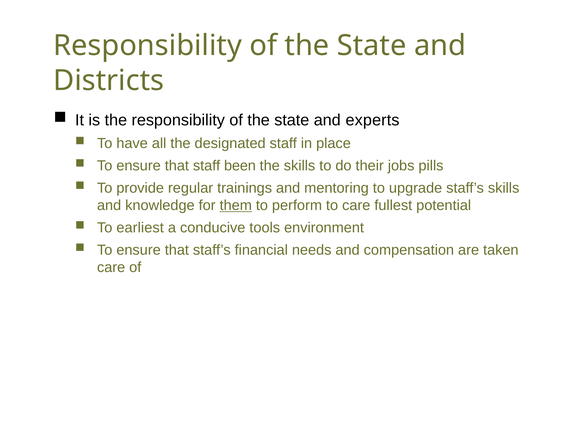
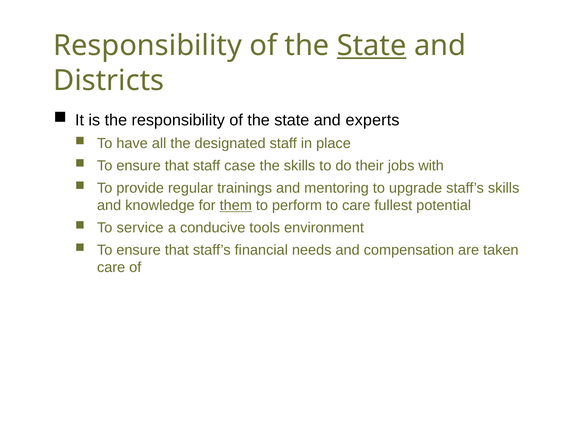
State underline: none -> present (372, 46)
been: been -> case (240, 166)
pills: pills -> with (431, 166)
earliest: earliest -> service (140, 228)
